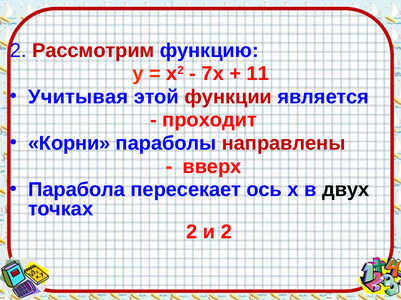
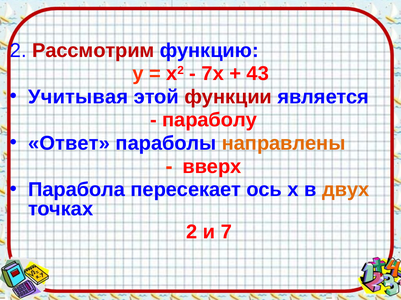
11: 11 -> 43 (258, 74)
проходит: проходит -> параболу (210, 120)
Корни: Корни -> Ответ (69, 144)
направлены colour: red -> orange (284, 144)
двух colour: black -> orange (346, 190)
и 2: 2 -> 7 (226, 233)
